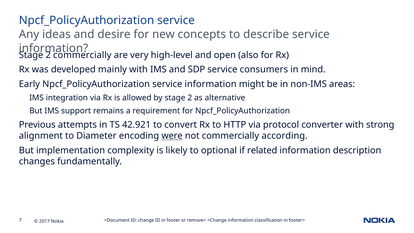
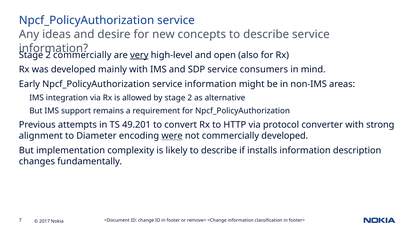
very underline: none -> present (139, 55)
42.921: 42.921 -> 49.201 (136, 125)
commercially according: according -> developed (285, 136)
likely to optional: optional -> describe (219, 150)
related: related -> installs (262, 150)
